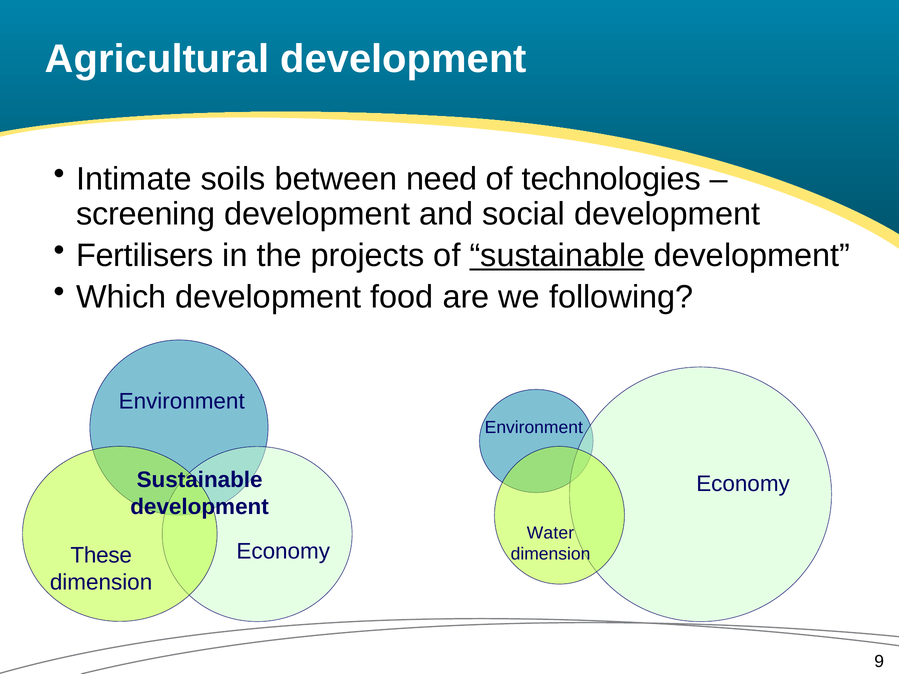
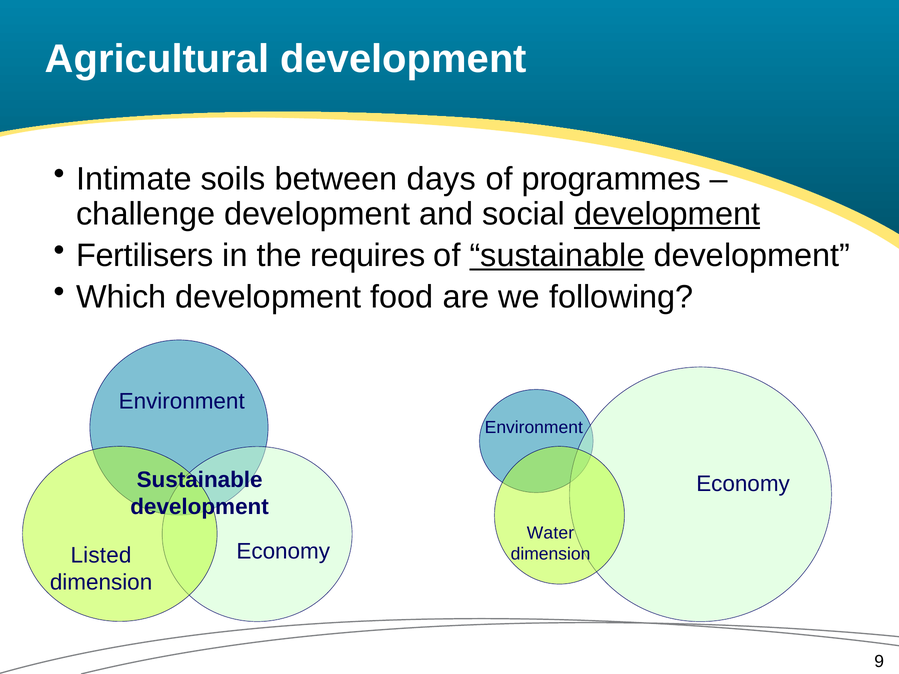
need: need -> days (441, 179)
technologies: technologies -> programmes (611, 179)
screening: screening -> challenge (146, 214)
development underline: none -> present (667, 214)
projects: projects -> requires (368, 256)
These: These -> Listed (101, 556)
